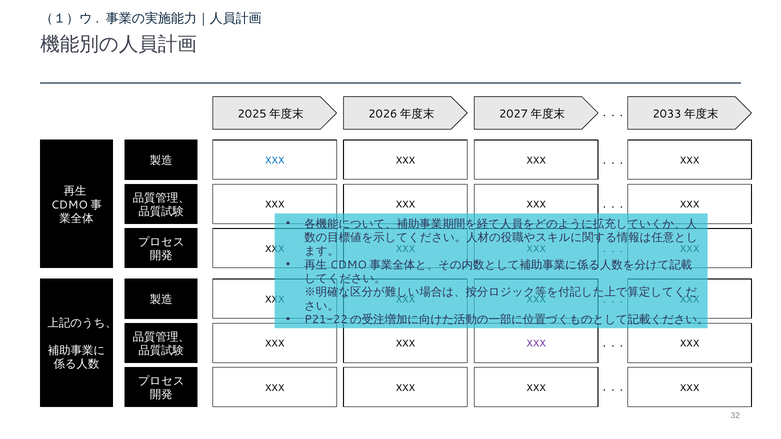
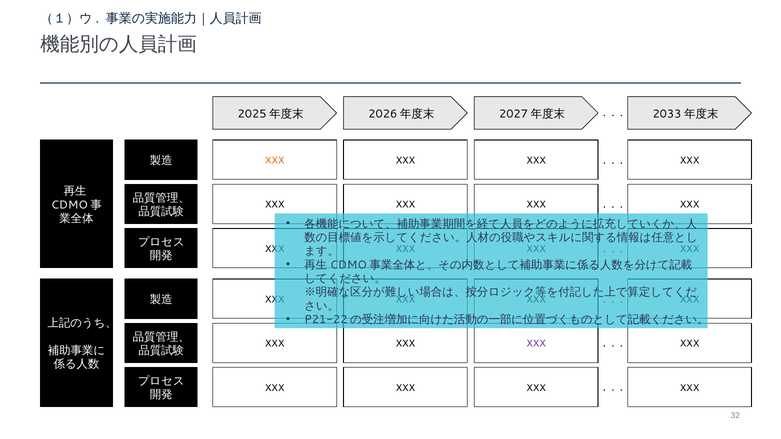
XXX colour: blue -> orange (275, 161)
